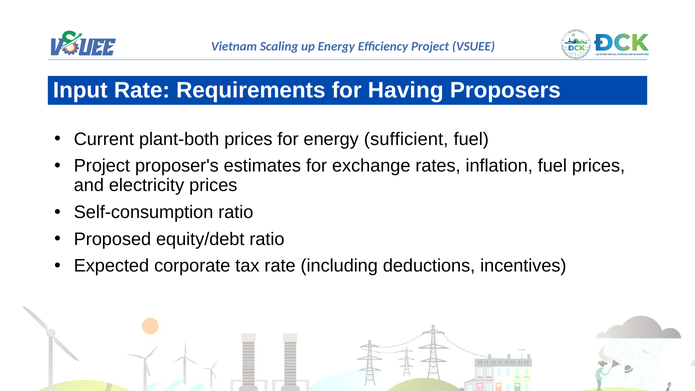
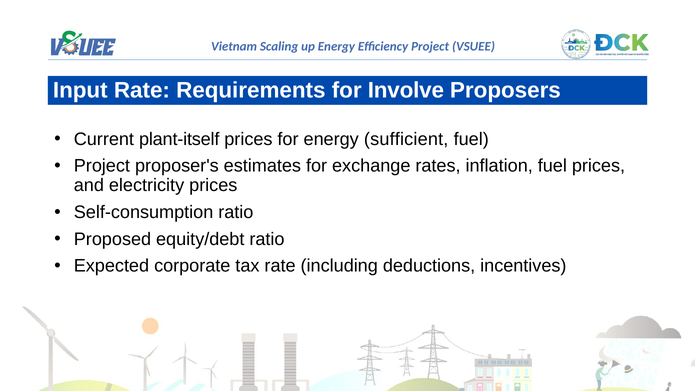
Having: Having -> Involve (406, 91)
plant-both: plant-both -> plant-itself (179, 139)
